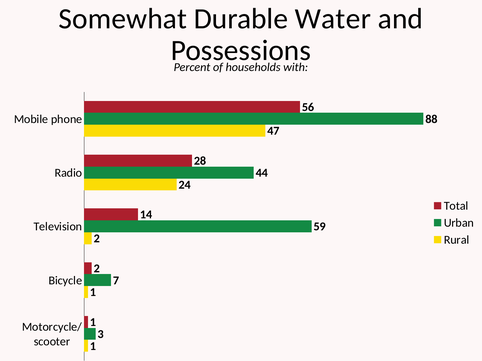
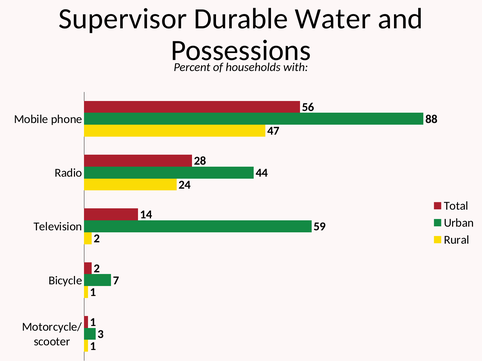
Somewhat: Somewhat -> Supervisor (123, 19)
